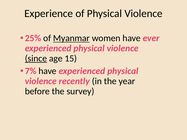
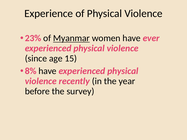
25%: 25% -> 23% (33, 38)
since underline: present -> none (36, 58)
7%: 7% -> 8% (31, 71)
